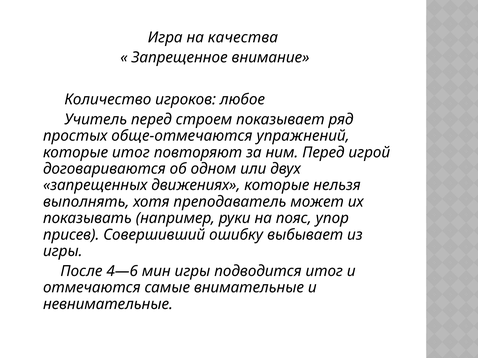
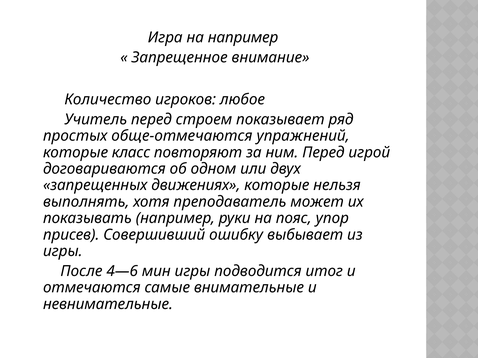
на качества: качества -> например (243, 38)
которые итог: итог -> класс (131, 153)
